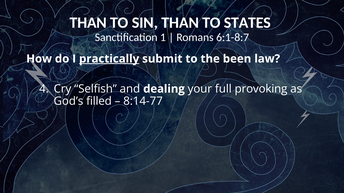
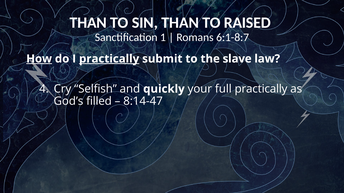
STATES: STATES -> RAISED (247, 23)
How underline: none -> present (39, 59)
been: been -> slave (237, 59)
dealing: dealing -> quickly (164, 89)
full provoking: provoking -> practically (261, 89)
8:14-77: 8:14-77 -> 8:14-47 (143, 101)
